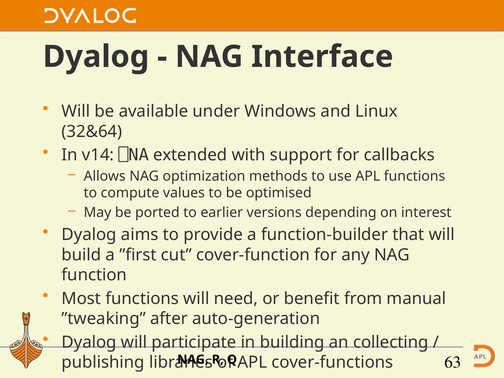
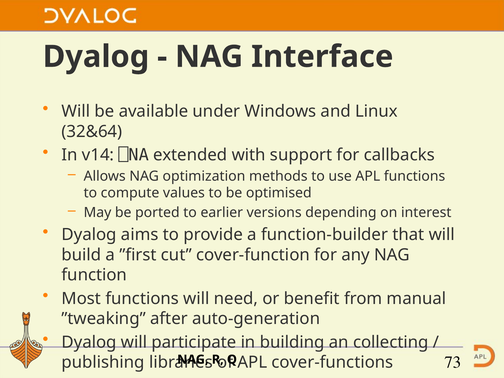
63: 63 -> 73 (453, 362)
